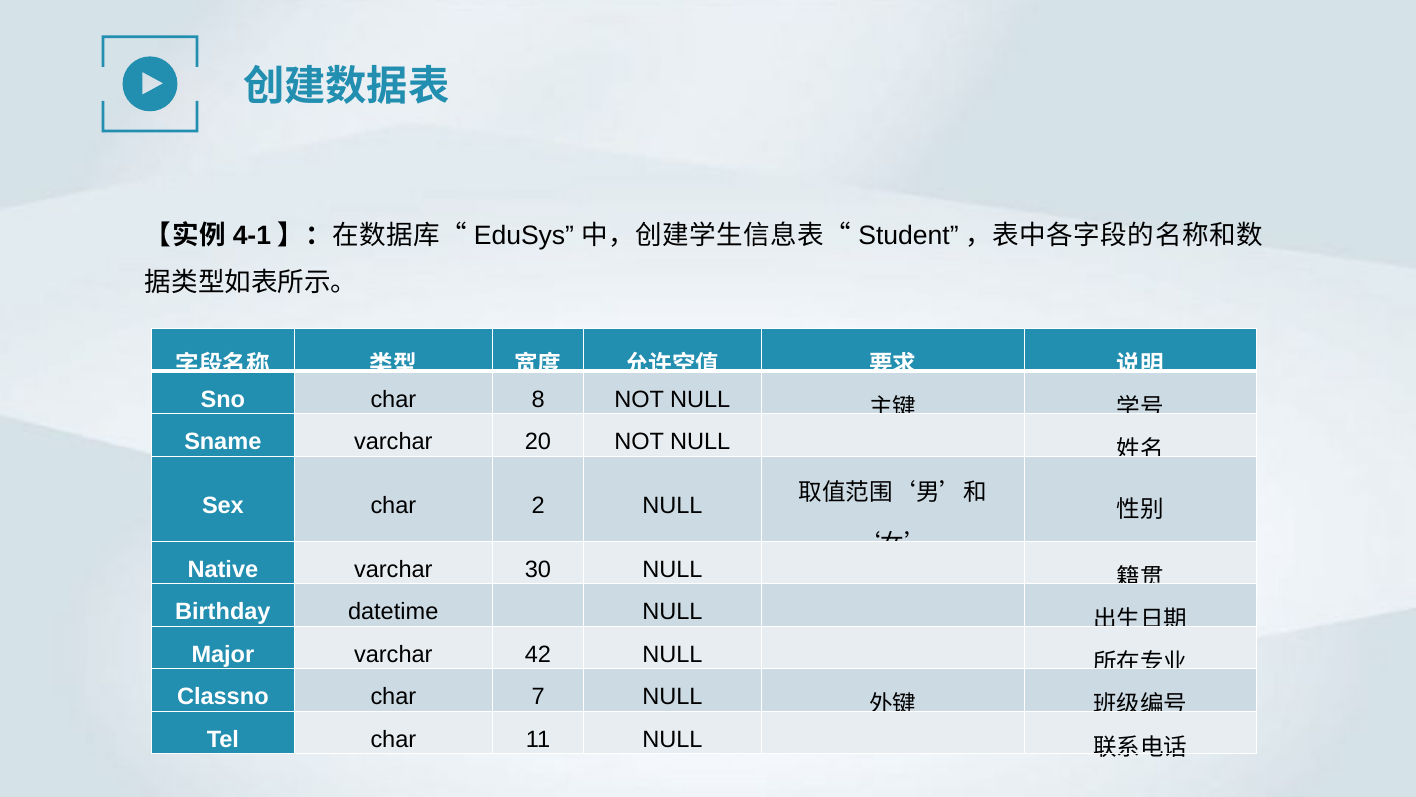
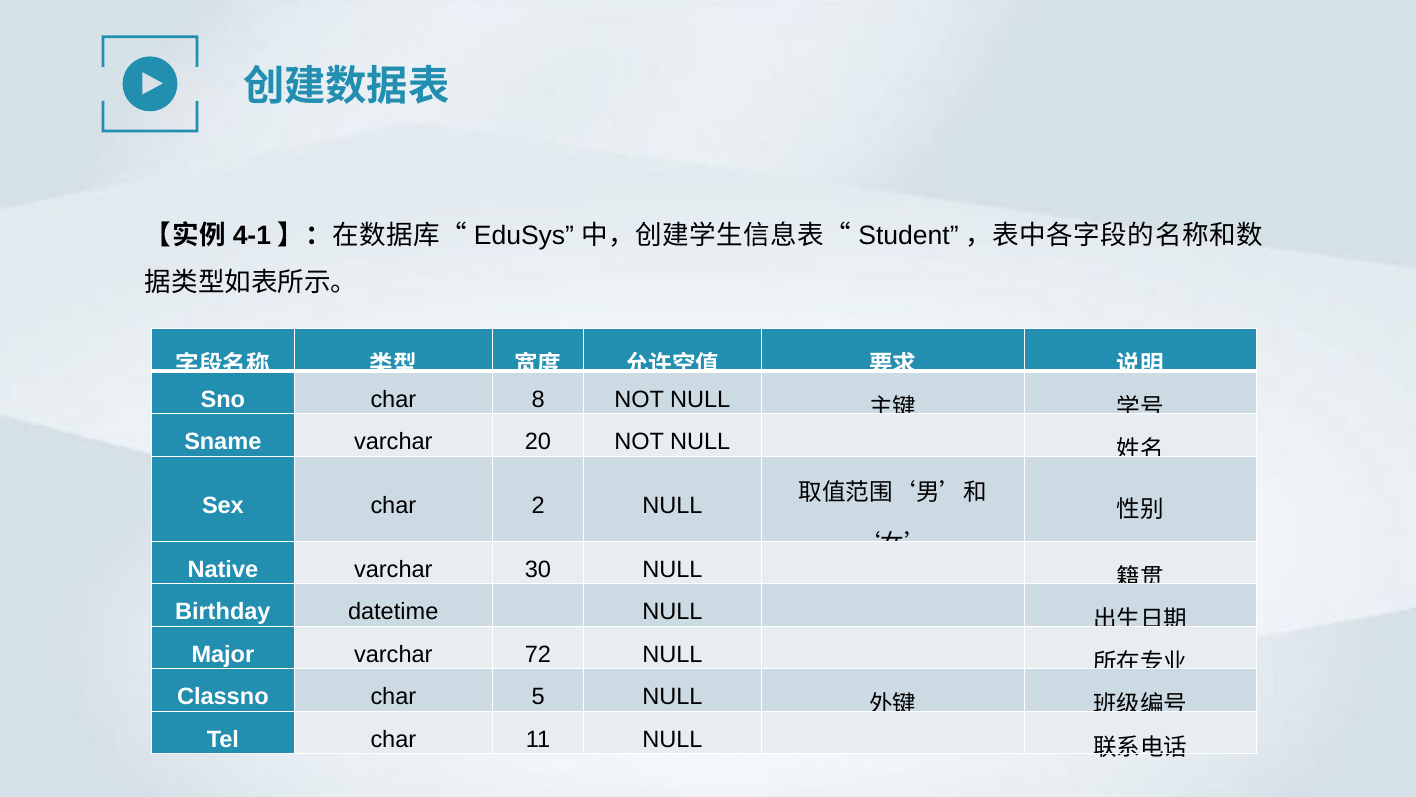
42: 42 -> 72 (538, 654)
7: 7 -> 5 (538, 696)
